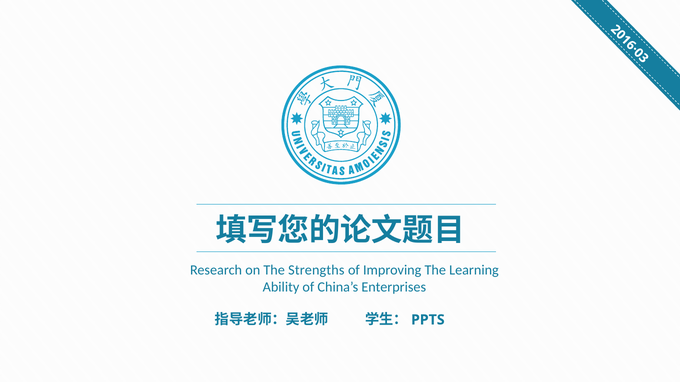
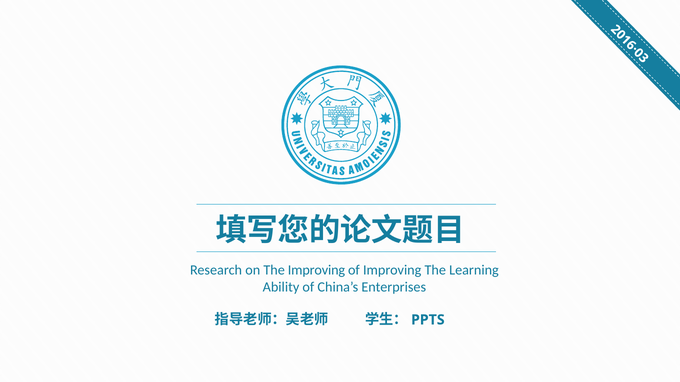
The Strengths: Strengths -> Improving (316, 271)
